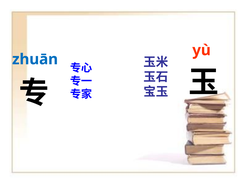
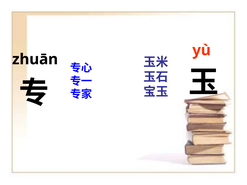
zhuān colour: blue -> black (35, 59)
